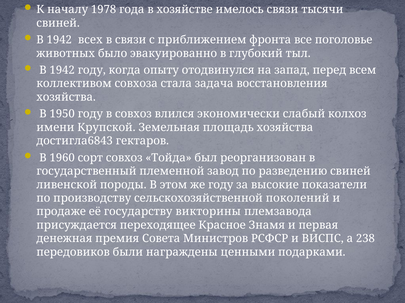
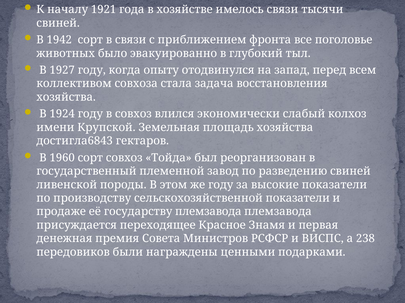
1978: 1978 -> 1921 (104, 10)
1942 всех: всех -> сорт (90, 40)
1942: 1942 -> 1927 (62, 70)
1950: 1950 -> 1924 (62, 114)
сельскохозяйственной поколений: поколений -> показатели (298, 199)
государству викторины: викторины -> племзавода (208, 212)
